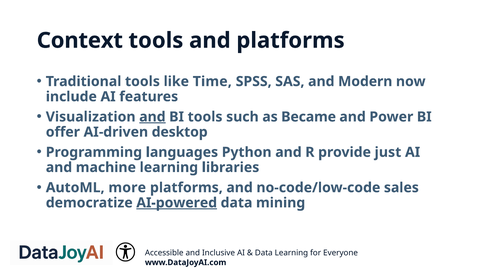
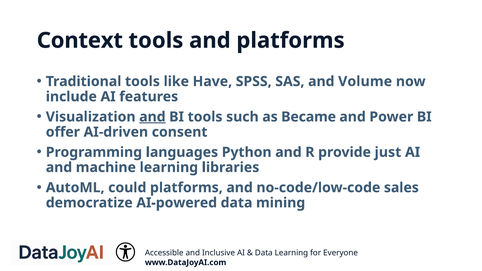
Time: Time -> Have (212, 81)
Modern: Modern -> Volume (365, 81)
desktop: desktop -> consent (180, 132)
more: more -> could (127, 188)
AI‑powered underline: present -> none (177, 203)
